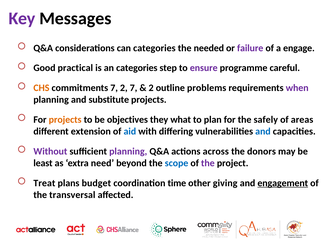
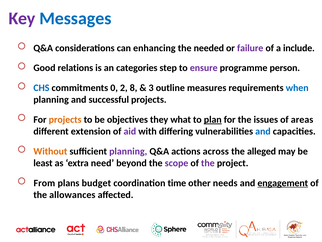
Messages colour: black -> blue (75, 18)
can categories: categories -> enhancing (154, 48)
engage: engage -> include (299, 48)
practical: practical -> relations (75, 68)
careful: careful -> person (285, 68)
CHS colour: orange -> blue (41, 88)
commitments 7: 7 -> 0 (114, 88)
2 7: 7 -> 8 (134, 88)
2: 2 -> 3 (151, 88)
problems: problems -> measures (207, 88)
when colour: purple -> blue (297, 88)
substitute: substitute -> successful (109, 100)
plan underline: none -> present (213, 119)
safely: safely -> issues (266, 119)
aid colour: blue -> purple (130, 131)
Without colour: purple -> orange (50, 151)
donors: donors -> alleged (262, 151)
scope colour: blue -> purple (177, 163)
Treat: Treat -> From (44, 183)
giving: giving -> needs (225, 183)
transversal: transversal -> allowances (72, 194)
